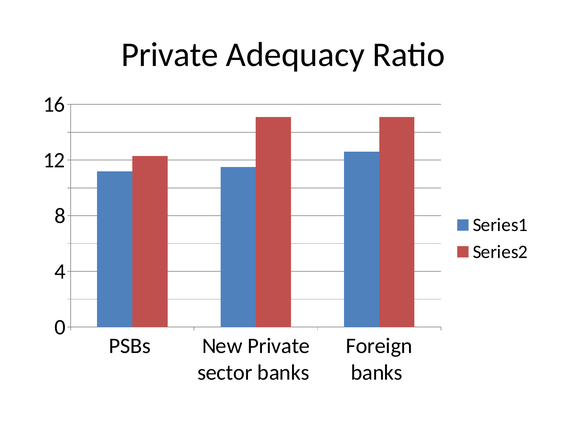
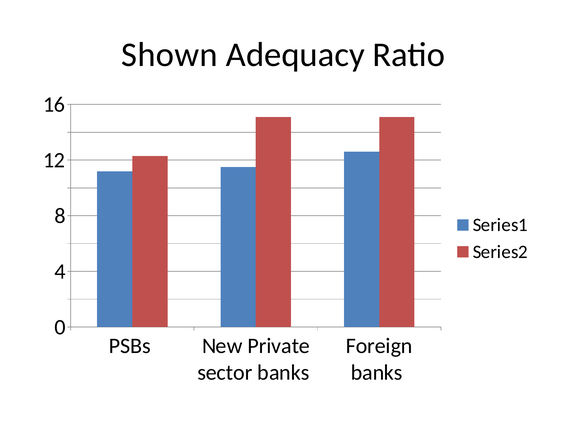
Private: Private -> Shown (170, 55)
